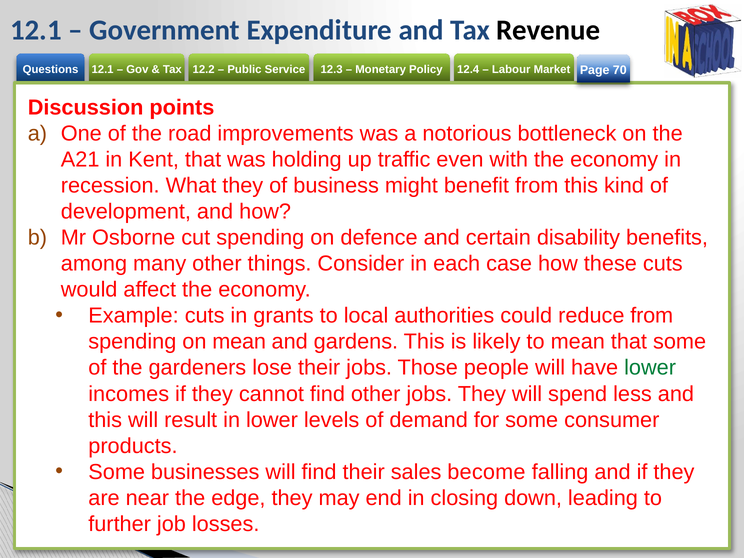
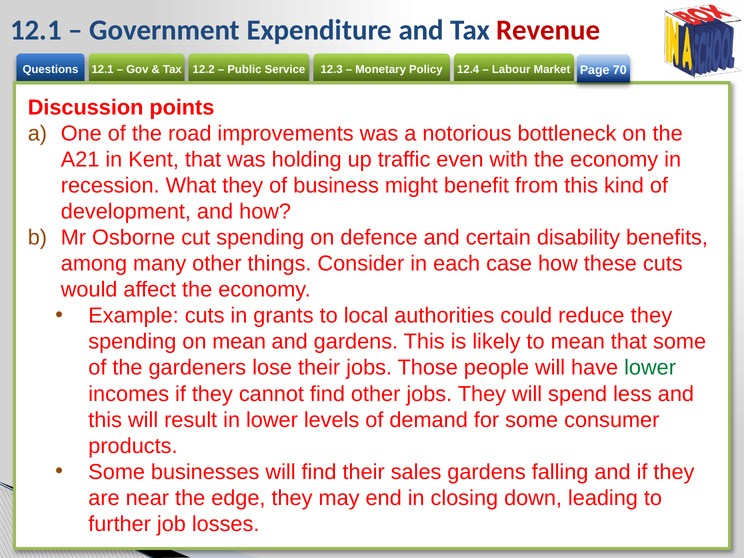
Revenue colour: black -> red (548, 30)
reduce from: from -> they (652, 316)
sales become: become -> gardens (487, 472)
